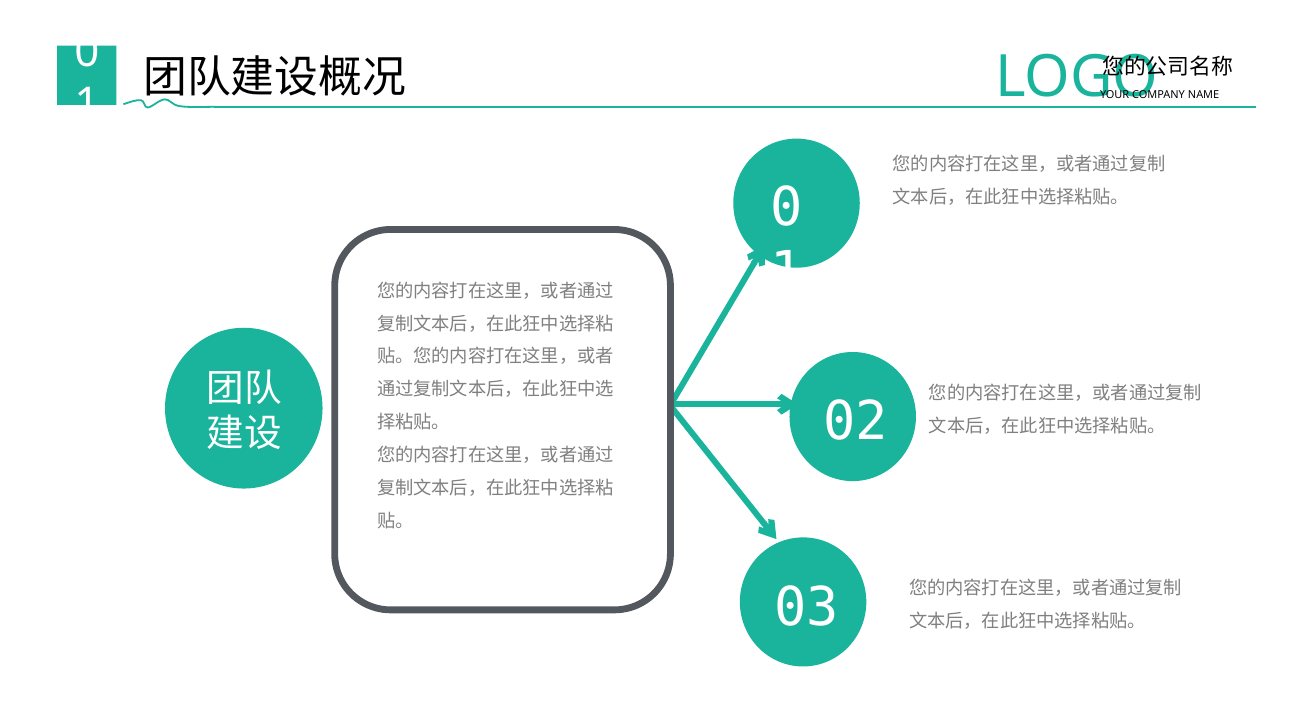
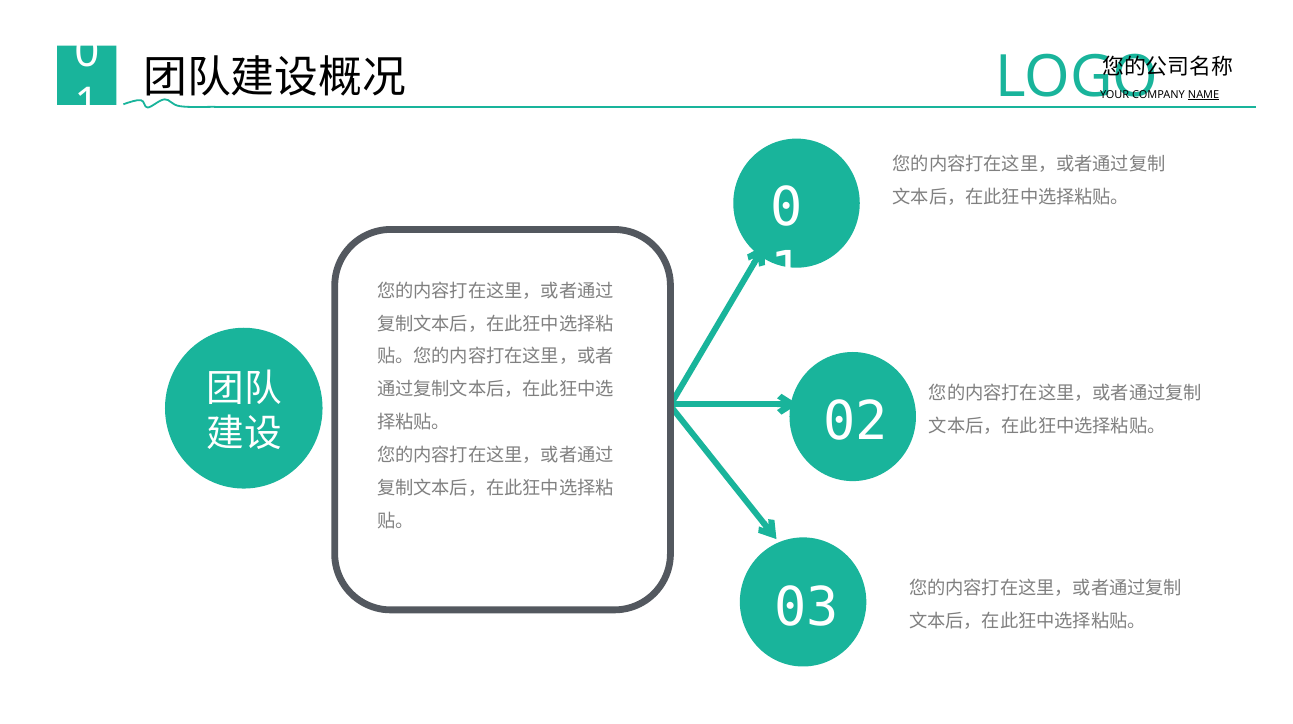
NAME underline: none -> present (1204, 95)
